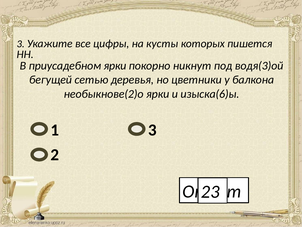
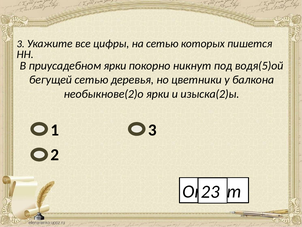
на кусты: кусты -> сетью (162, 43)
водя(3)ой: водя(3)ой -> водя(5)ой (259, 66)
изыска(6)ы: изыска(6)ы -> изыска(2)ы (210, 94)
